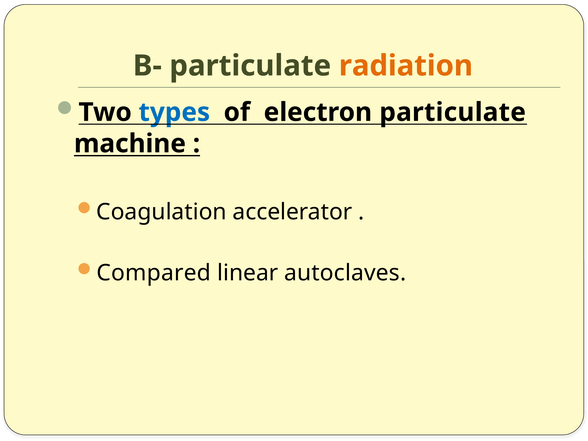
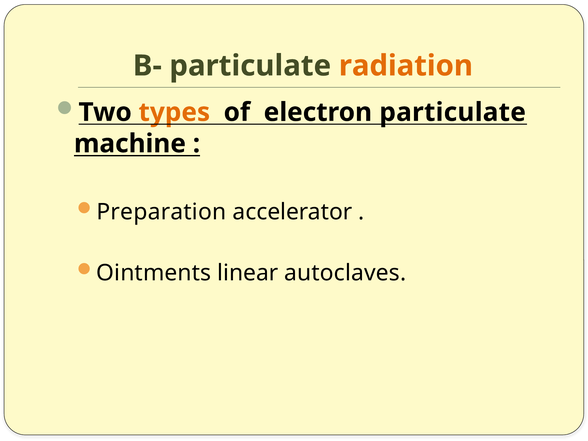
types colour: blue -> orange (174, 112)
Coagulation: Coagulation -> Preparation (161, 212)
Compared: Compared -> Ointments (154, 273)
